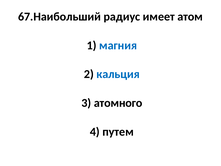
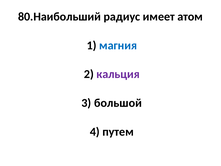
67.Наибольший: 67.Наибольший -> 80.Наибольший (59, 17)
кальция colour: blue -> purple (118, 74)
атомного: атомного -> большой (118, 103)
